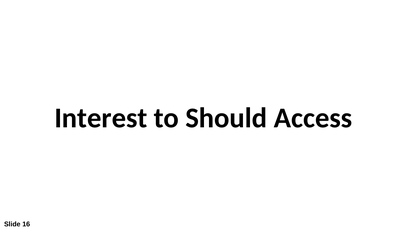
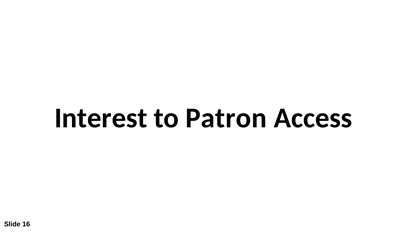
Should: Should -> Patron (226, 118)
